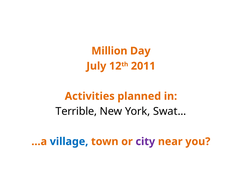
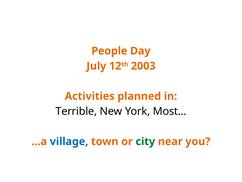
Million: Million -> People (109, 51)
2011: 2011 -> 2003 (143, 66)
Swat…: Swat… -> Most… (170, 111)
city colour: purple -> green (145, 141)
